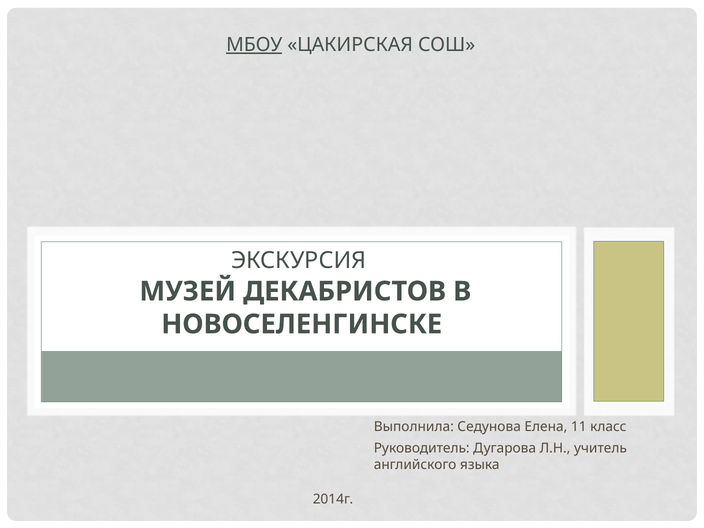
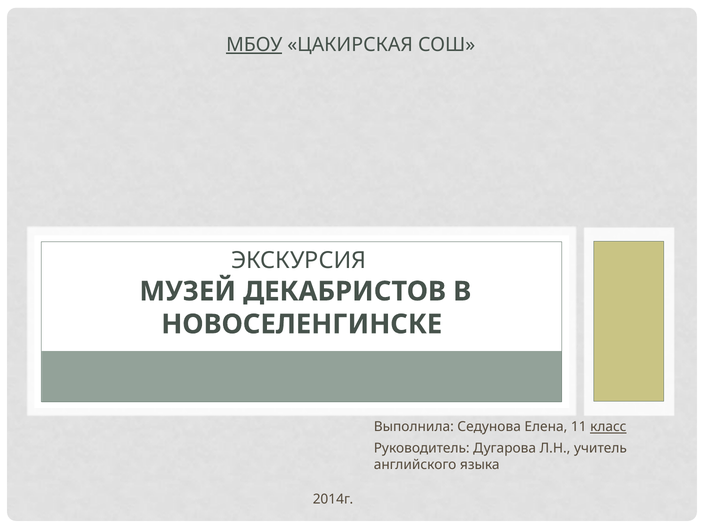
класс underline: none -> present (608, 427)
